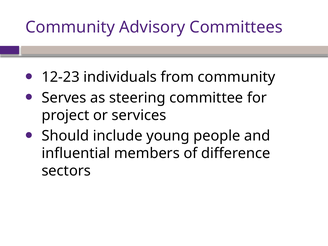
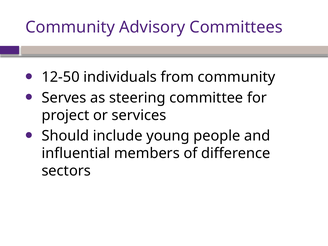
12-23: 12-23 -> 12-50 (61, 77)
